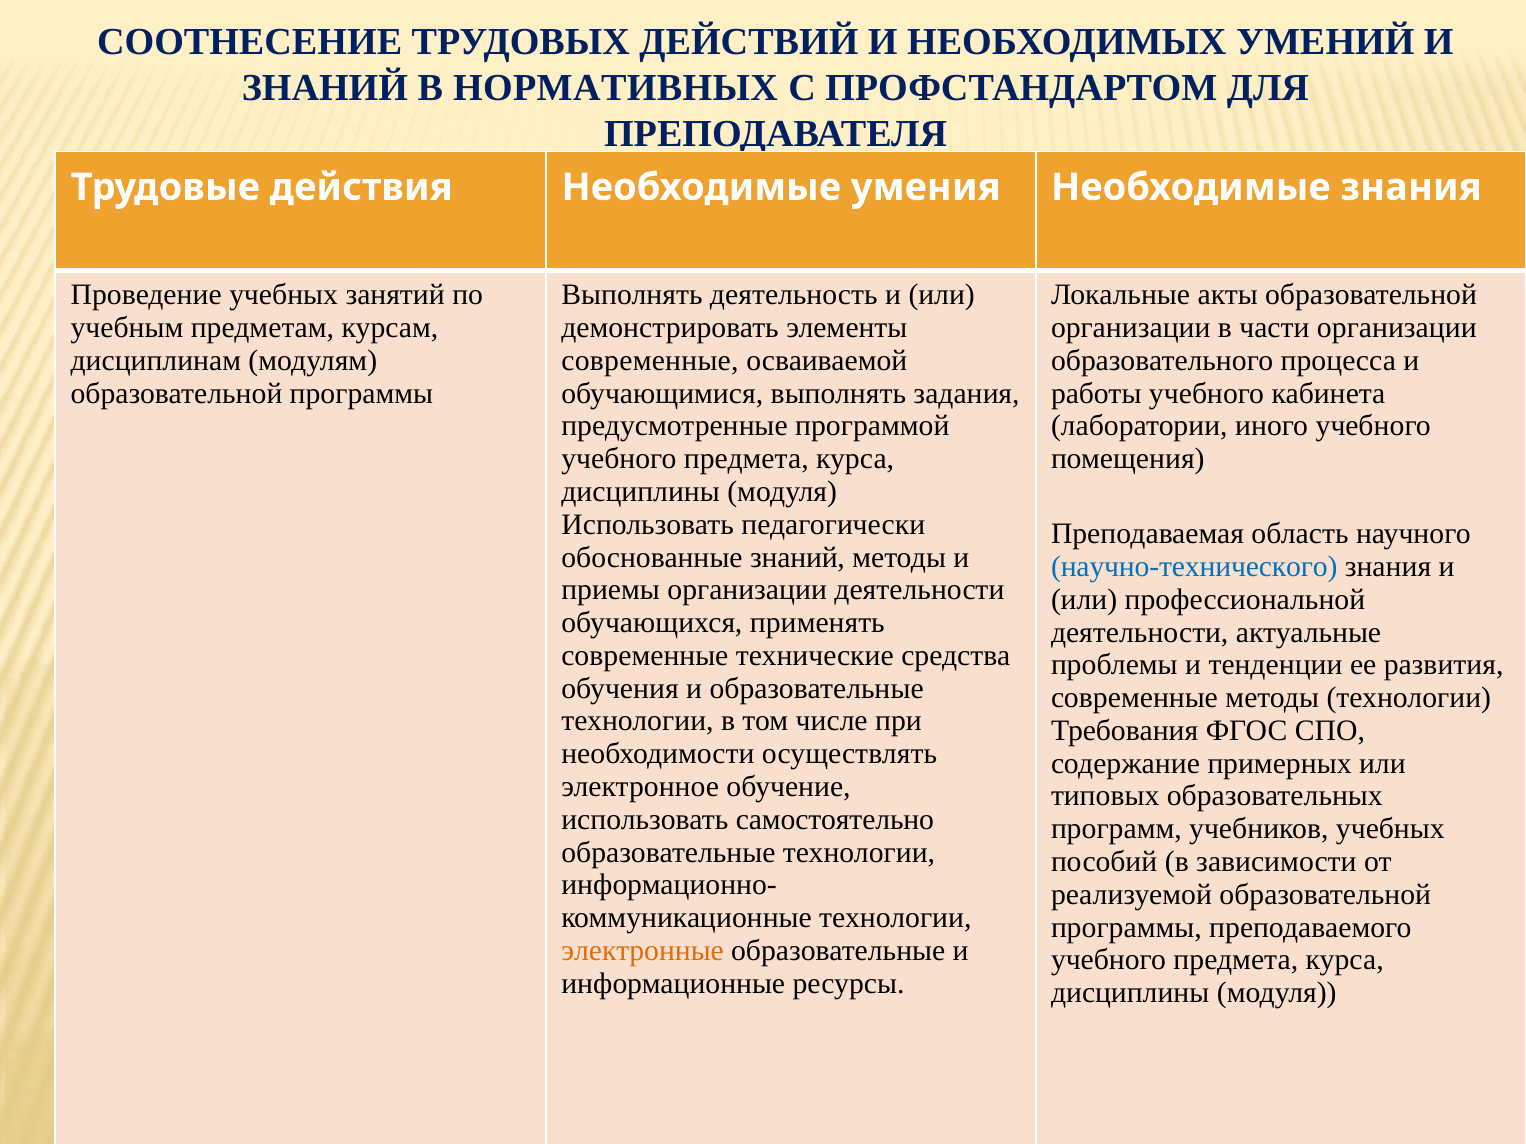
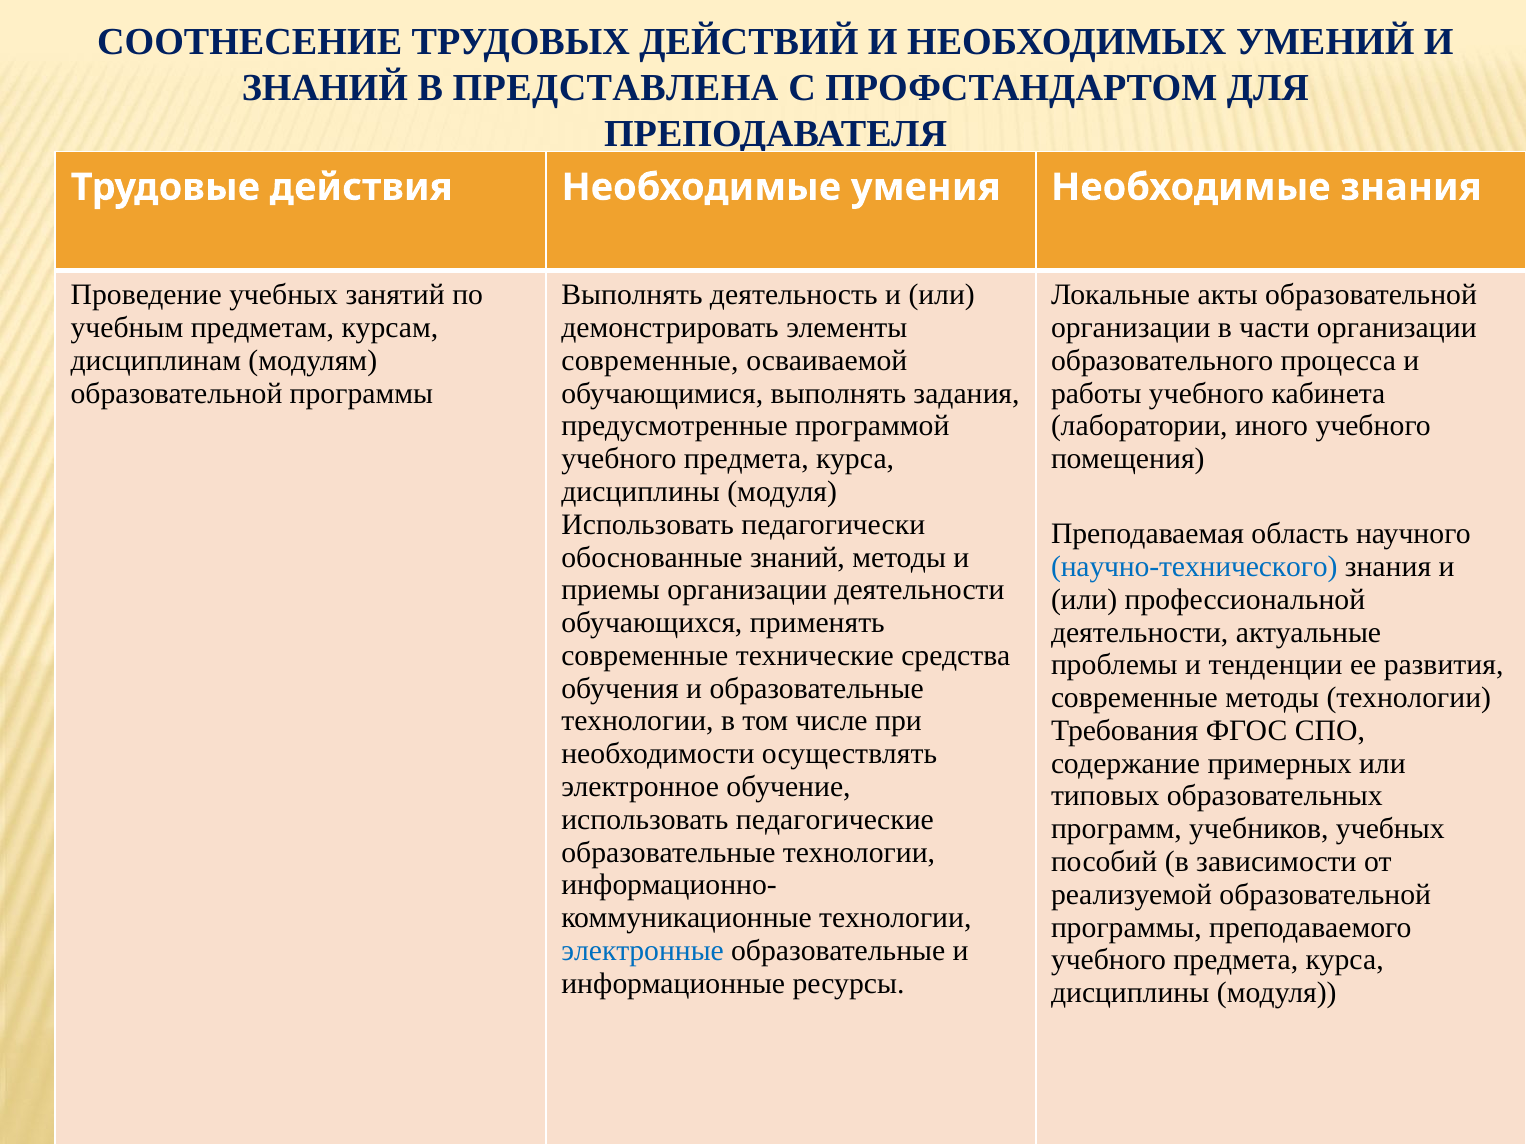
НОРМАТИВНЫХ: НОРМАТИВНЫХ -> ПРЕДСТАВЛЕНА (616, 88)
самостоятельно: самостоятельно -> педагогические (835, 820)
электронные colour: orange -> blue (643, 951)
